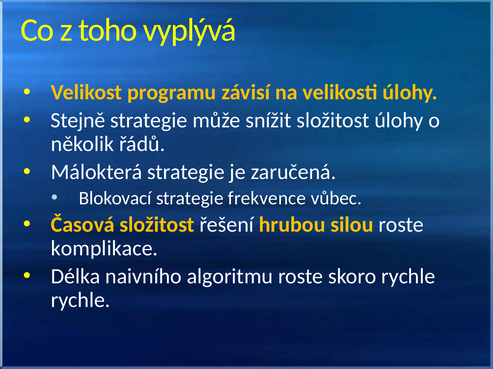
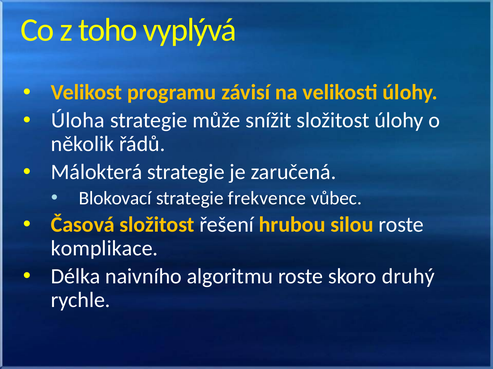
Stejně: Stejně -> Úloha (78, 121)
skoro rychle: rychle -> druhý (408, 277)
